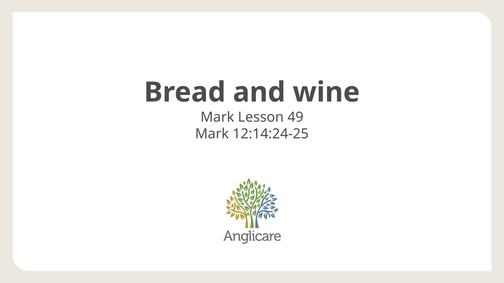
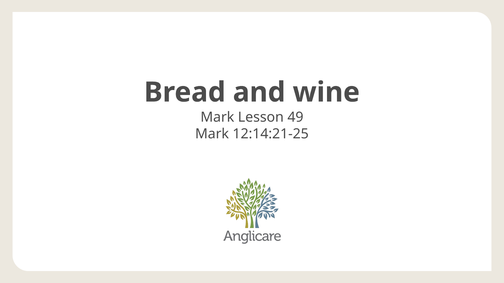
12:14:24-25: 12:14:24-25 -> 12:14:21-25 (271, 134)
